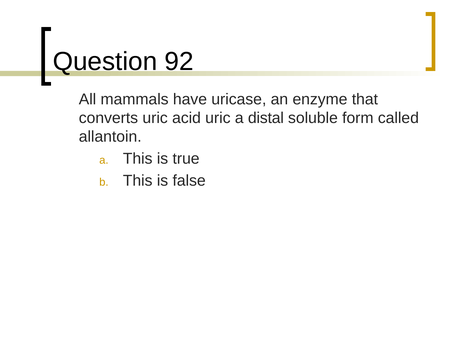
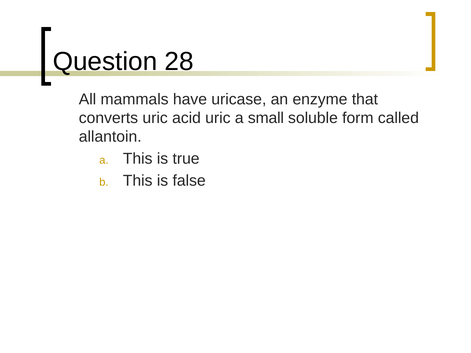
92: 92 -> 28 (179, 62)
distal: distal -> small (266, 118)
